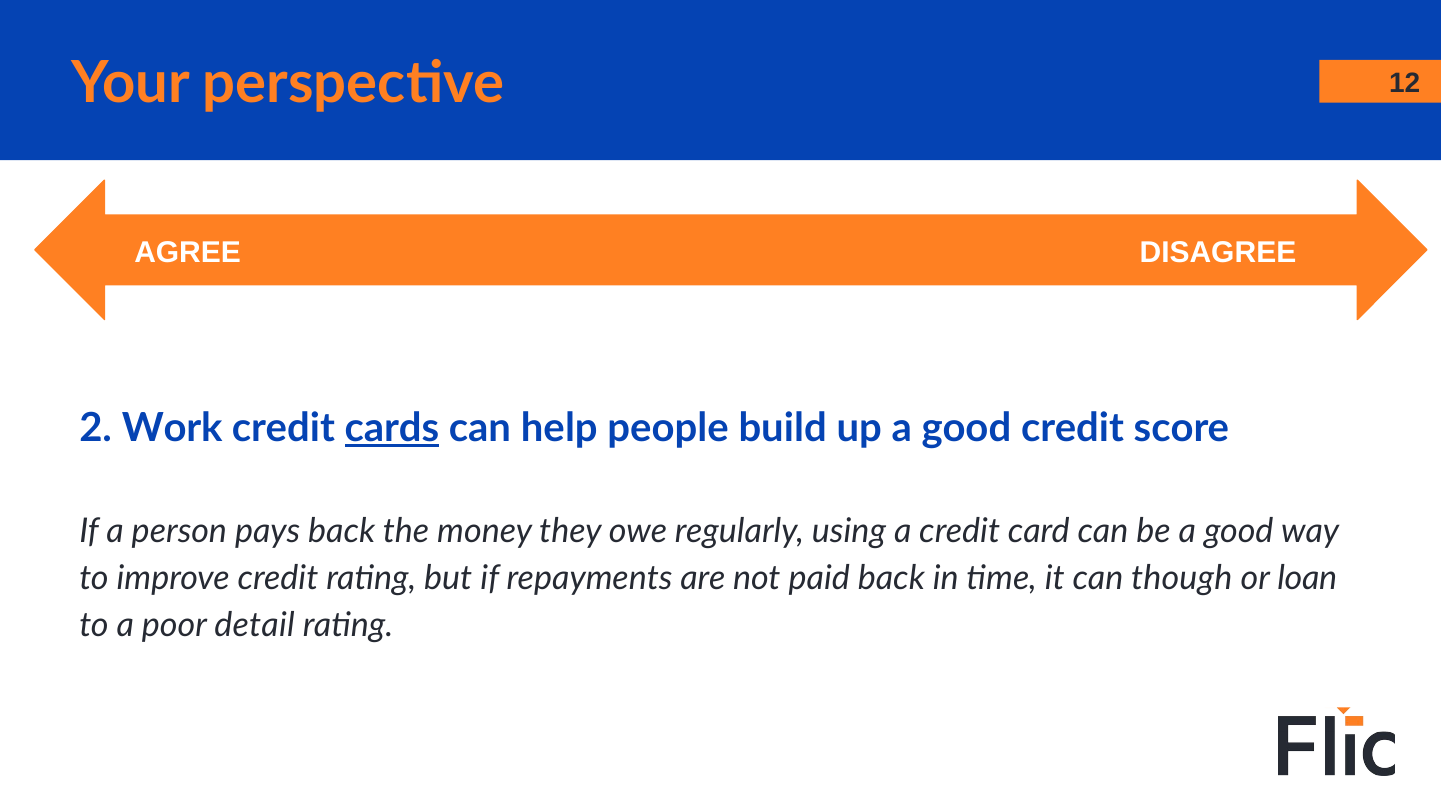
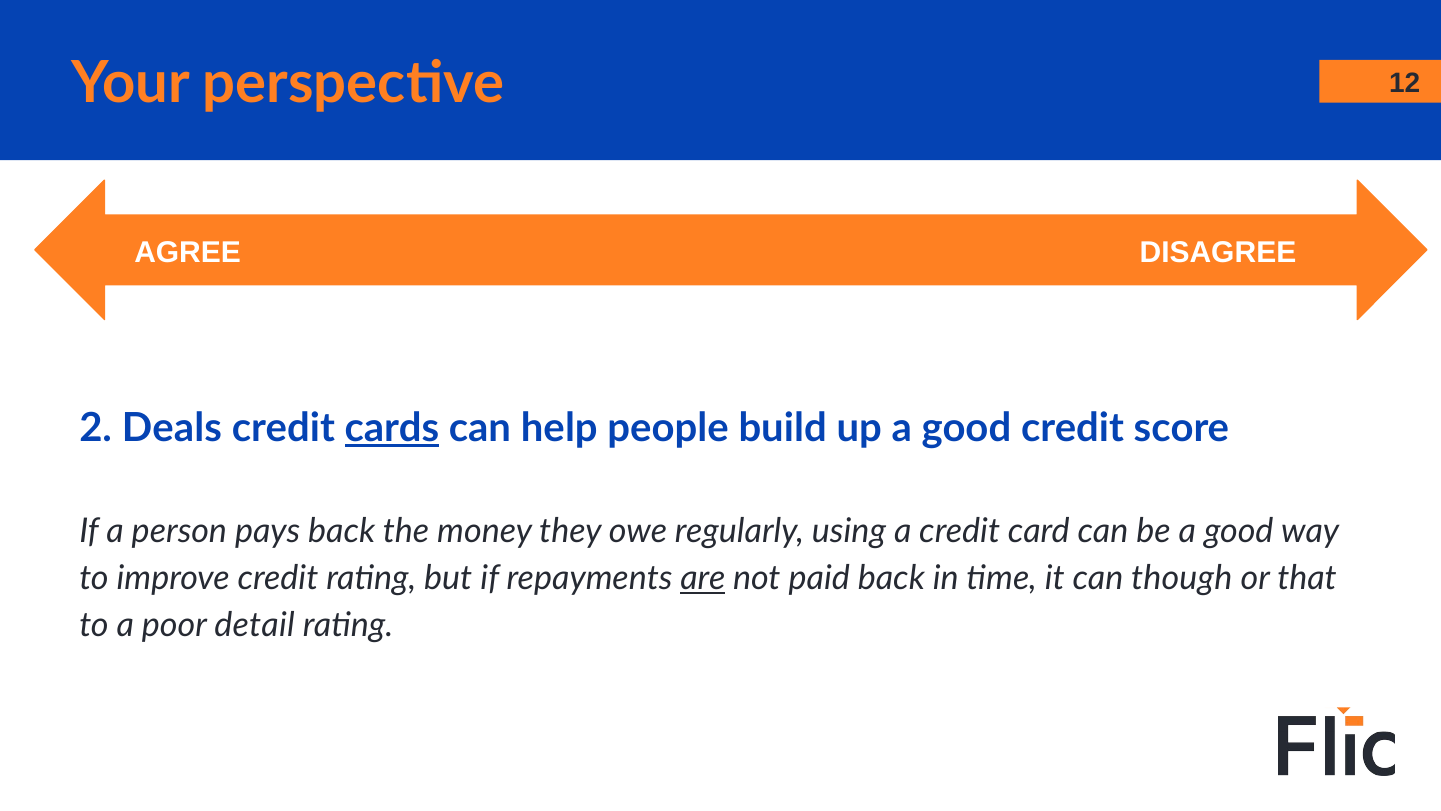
Work: Work -> Deals (172, 428)
are underline: none -> present (703, 578)
loan: loan -> that (1307, 578)
